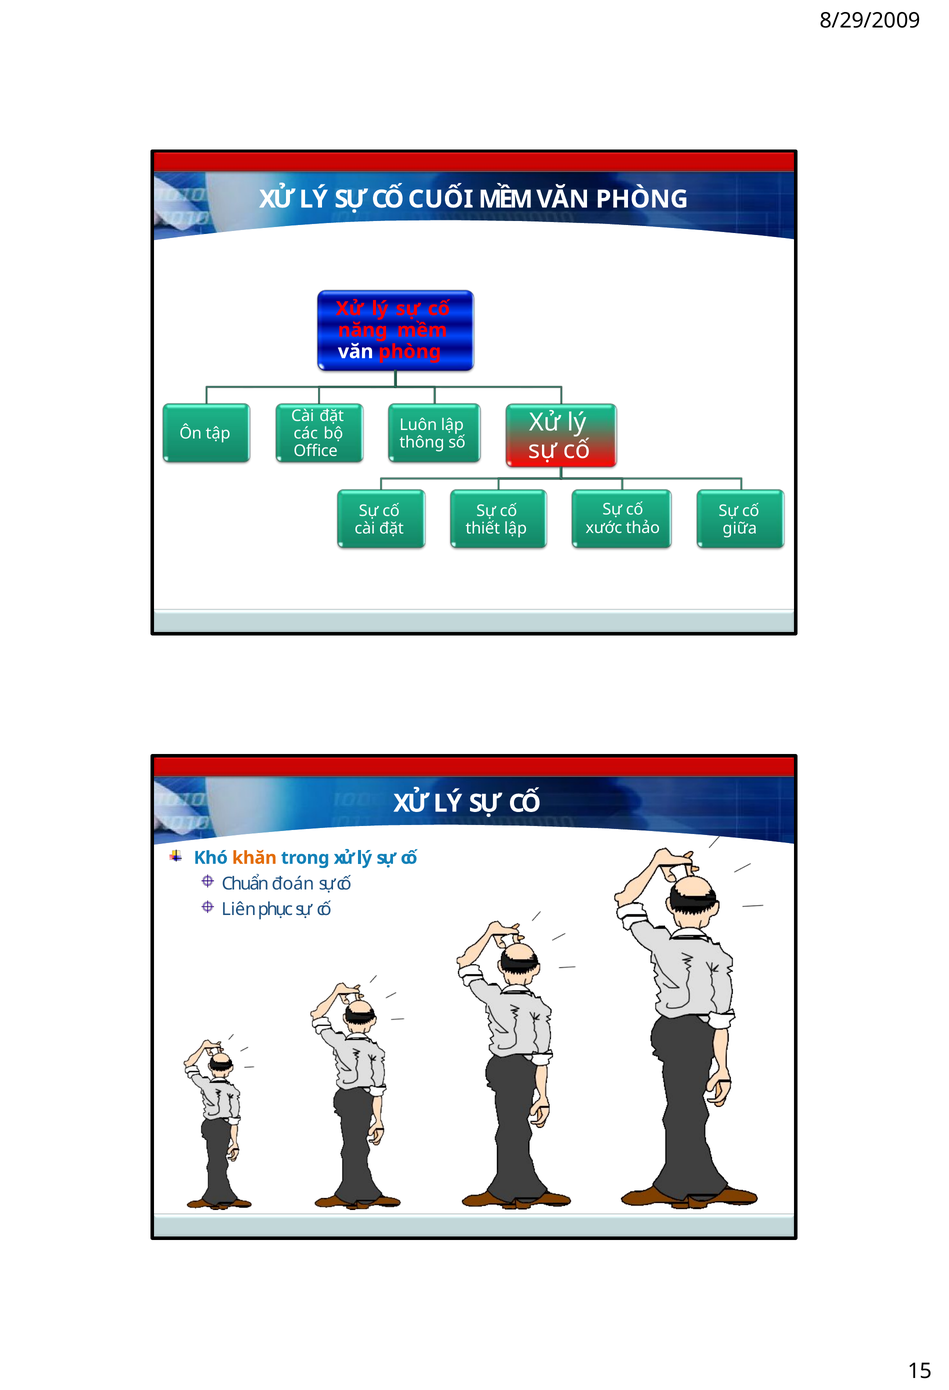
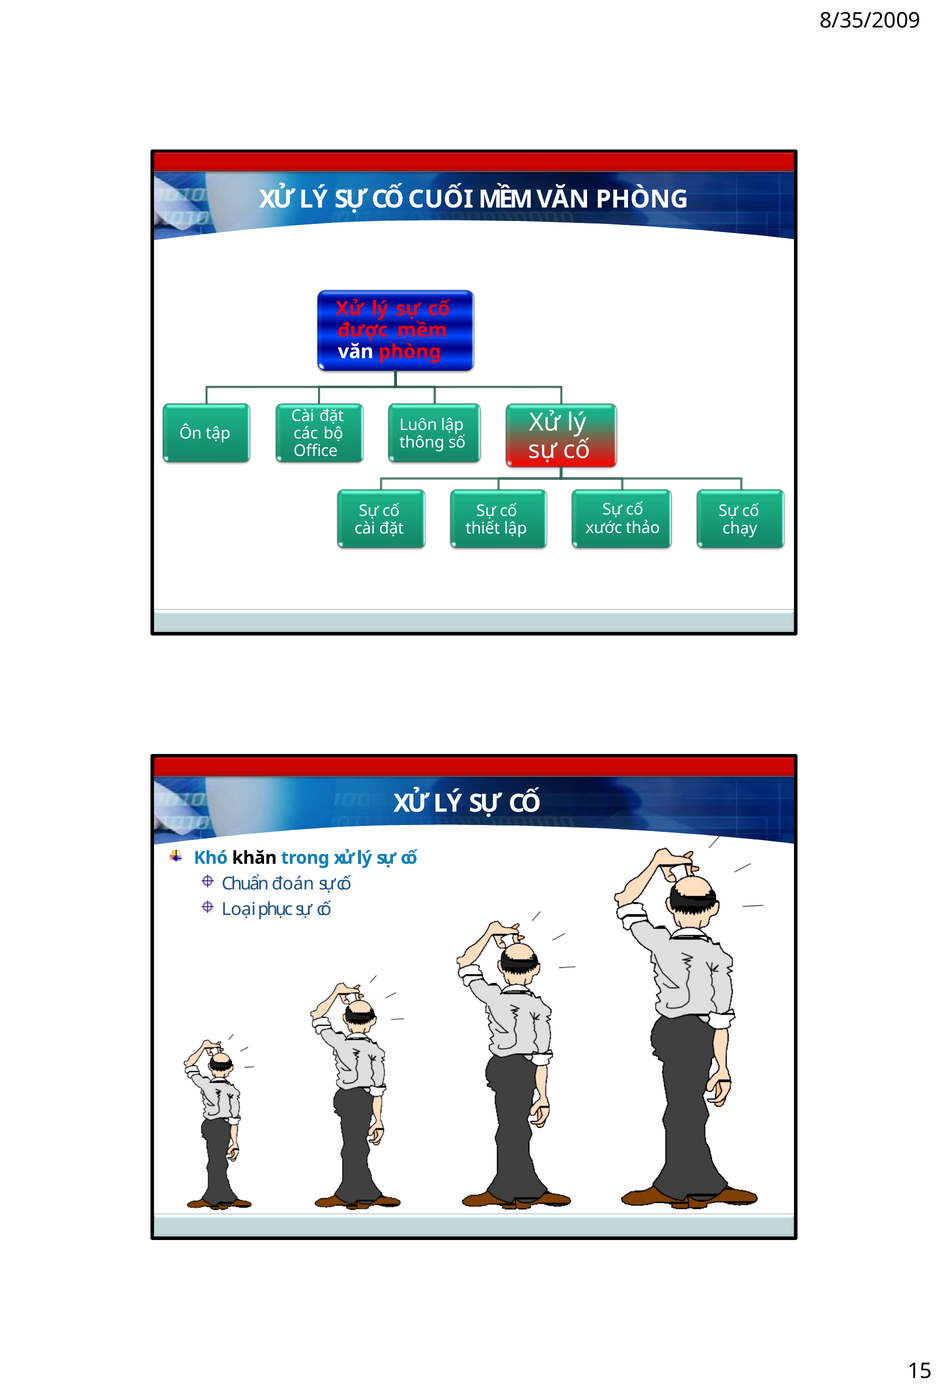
8/29/2009: 8/29/2009 -> 8/35/2009 (870, 21)
năng: năng -> được (363, 330)
giữa: giữa -> chạy (740, 528)
khăn colour: orange -> black (254, 858)
Liên: Liên -> Loại (239, 909)
